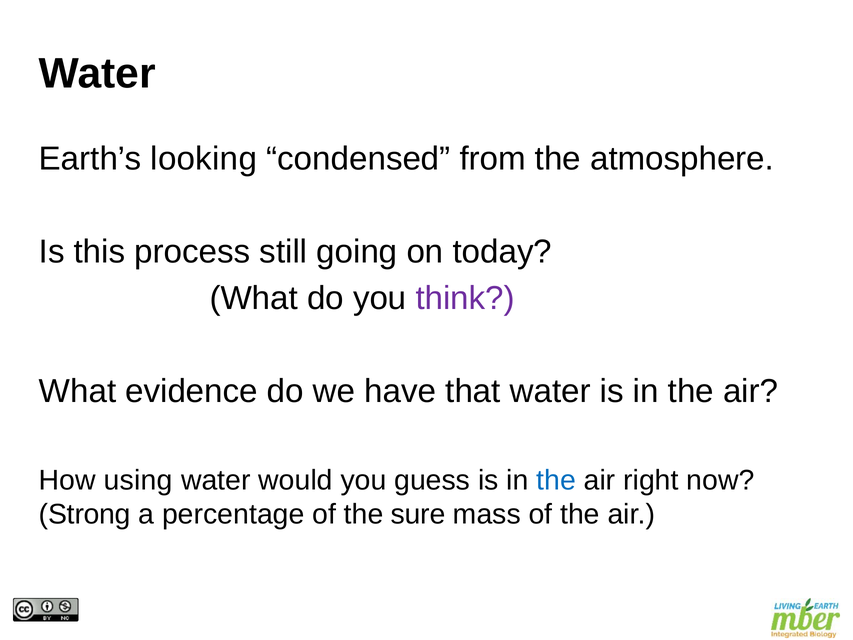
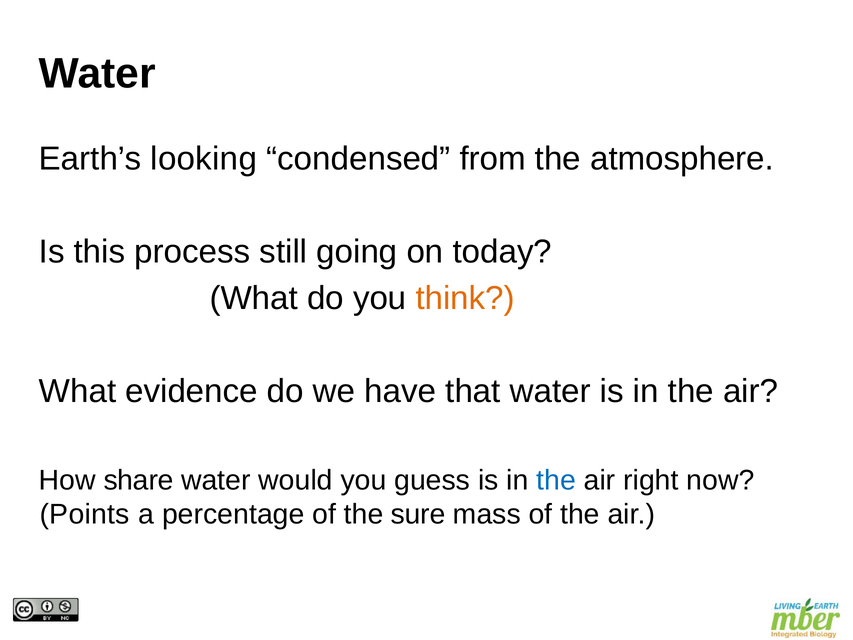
think colour: purple -> orange (465, 298)
using: using -> share (139, 480)
Strong: Strong -> Points (85, 514)
